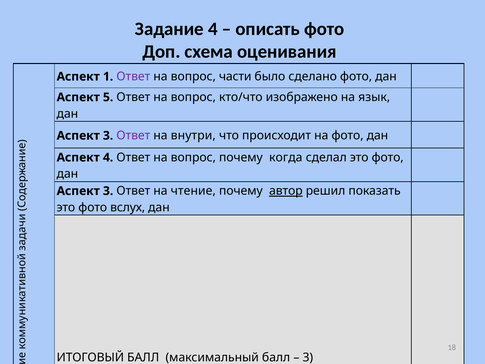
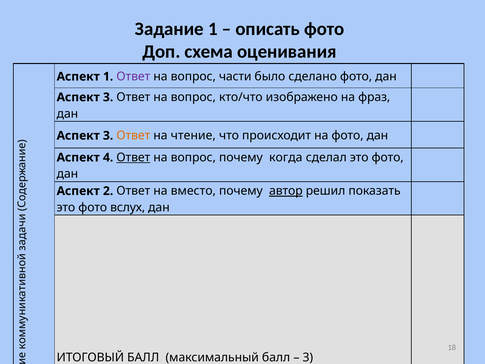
Задание 4: 4 -> 1 (213, 29)
5: 5 -> 3 (108, 97)
язык: язык -> фраз (374, 97)
Ответ colour: purple -> orange (133, 136)
внутри: внутри -> чтение (193, 136)
Ответ underline: none -> present (133, 157)
3: 3 -> 2 (108, 191)
чтение: чтение -> вместо (193, 191)
